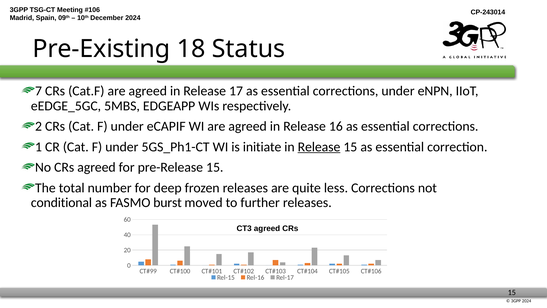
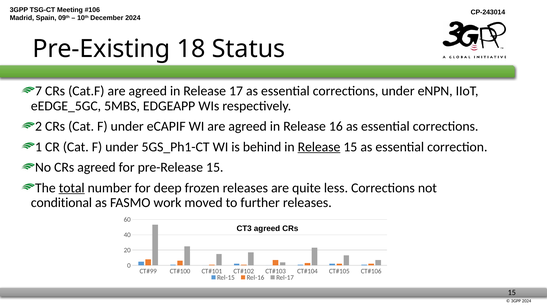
initiate: initiate -> behind (262, 147)
total underline: none -> present (72, 188)
burst: burst -> work (167, 202)
